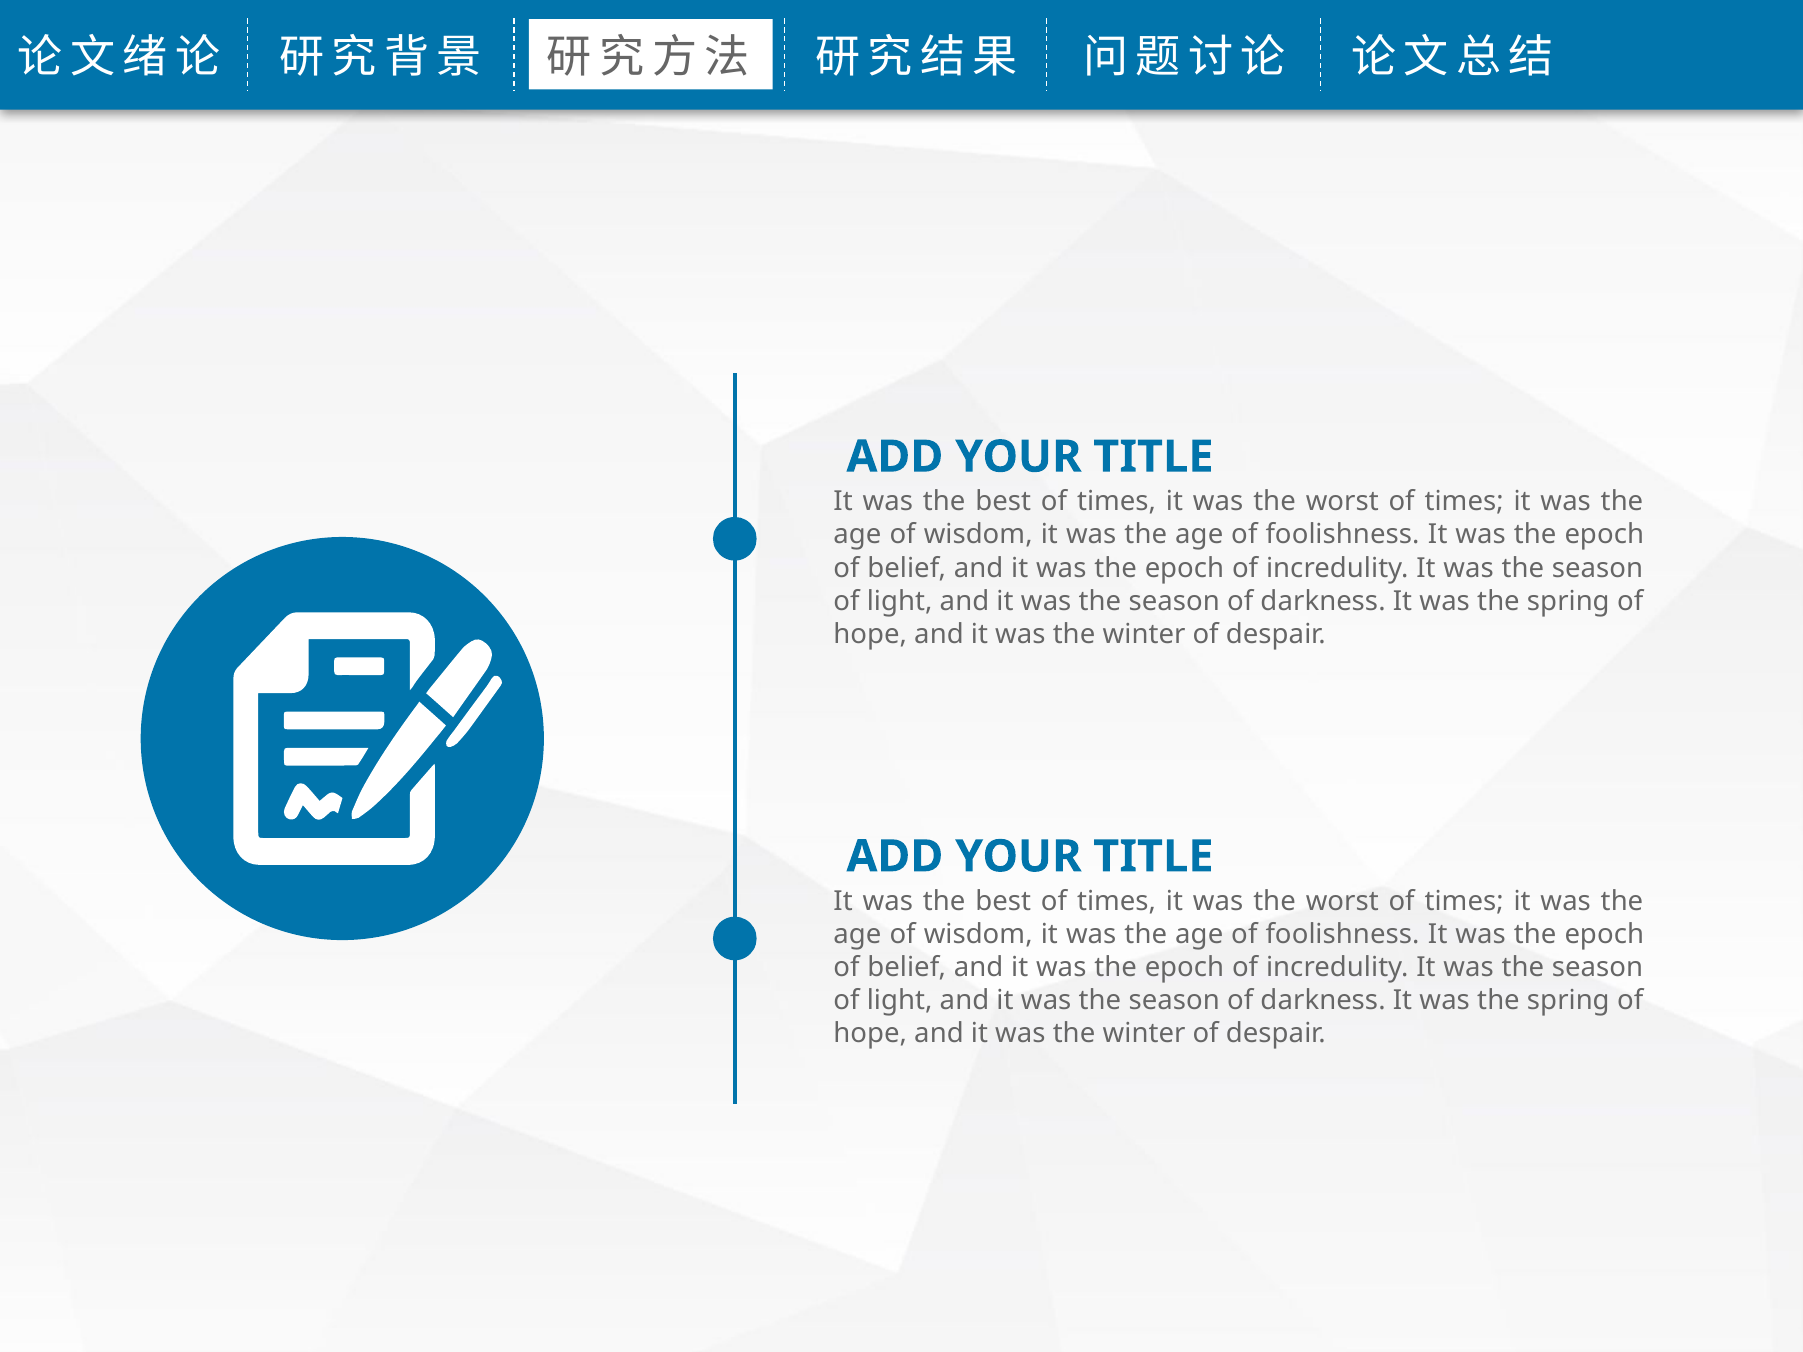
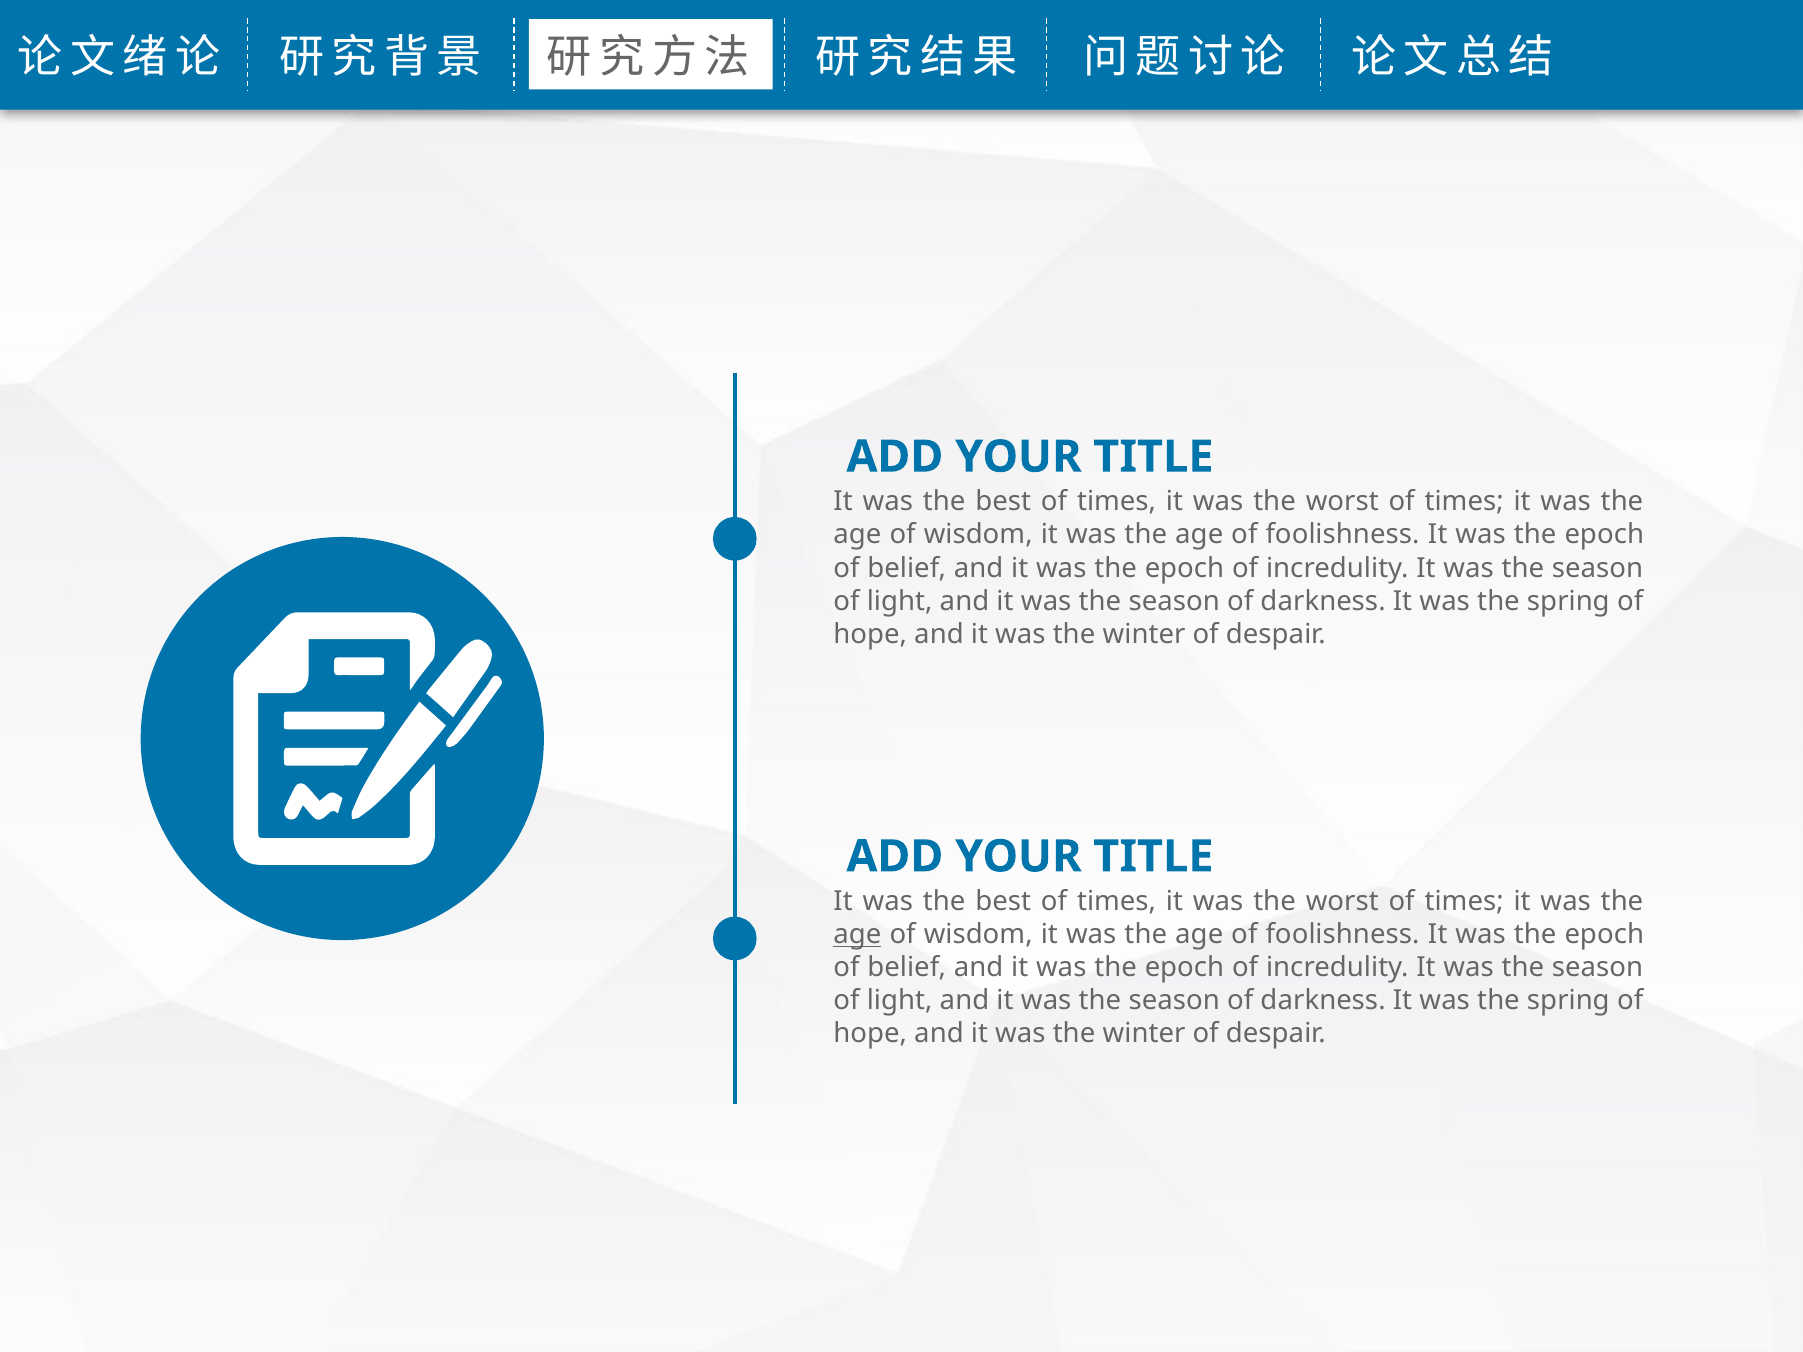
age underline: none -> present (857, 935)
